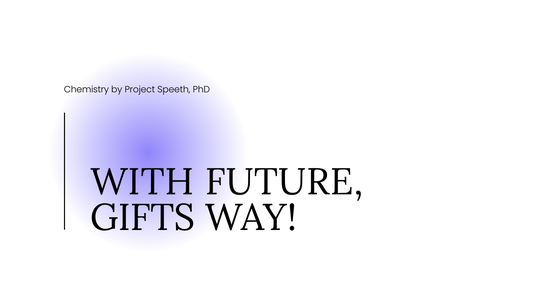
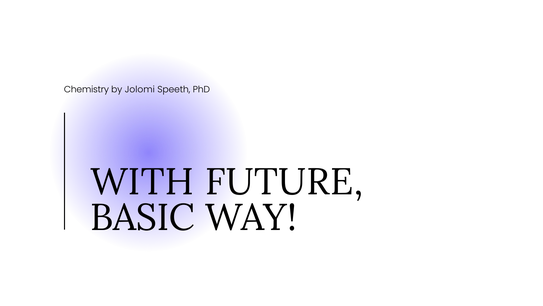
Project: Project -> Jolomi (140, 89)
GIFTS: GIFTS -> BASIC (143, 218)
